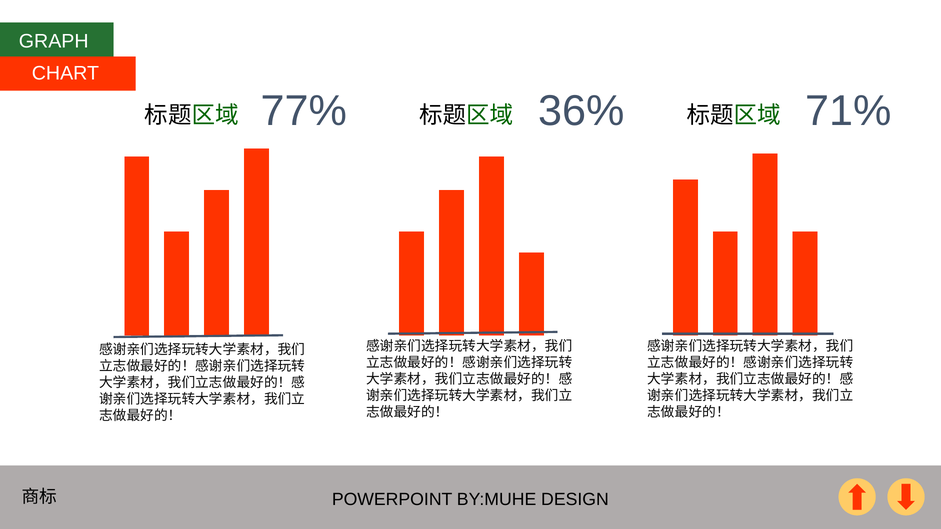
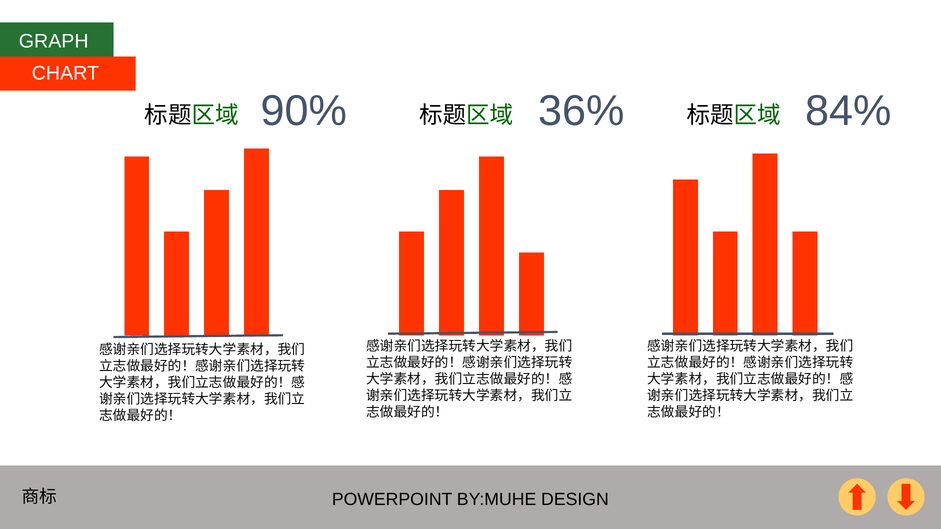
77%: 77% -> 90% (304, 111)
71%: 71% -> 84% (848, 111)
